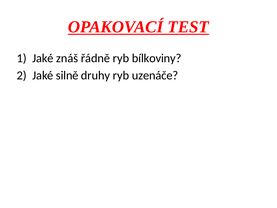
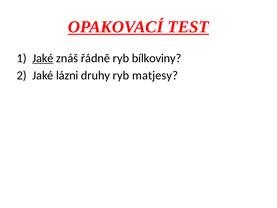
Jaké underline: none -> present (43, 58)
silně: silně -> lázni (67, 75)
uzenáče: uzenáče -> matjesy (155, 75)
